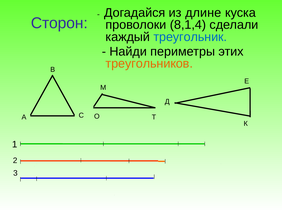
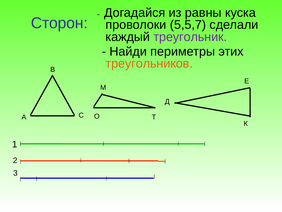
длине: длине -> равны (203, 13)
8,1,4: 8,1,4 -> 5,5,7 (188, 25)
треугольник colour: blue -> purple (190, 37)
